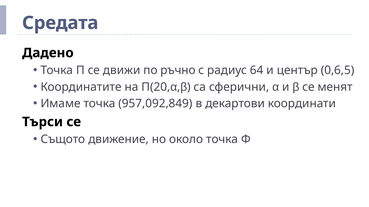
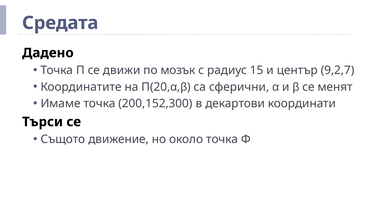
ръчно: ръчно -> мозък (178, 71)
64: 64 -> 15 (257, 71)
0,6,5: 0,6,5 -> 9,2,7 (338, 71)
957,092,849: 957,092,849 -> 200,152,300 (155, 104)
